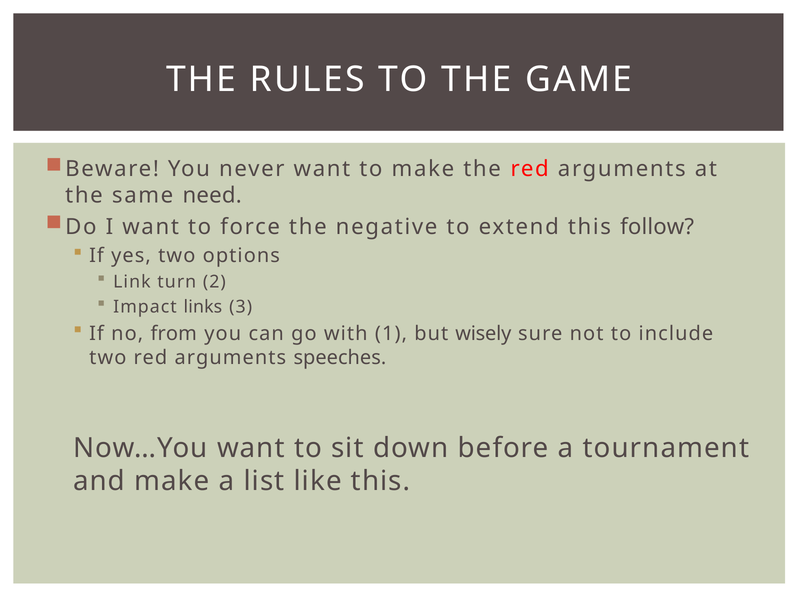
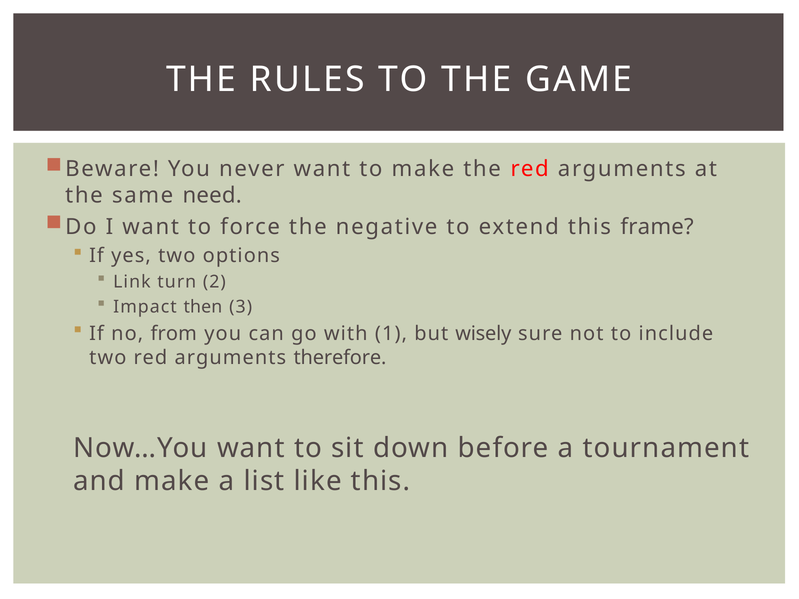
follow: follow -> frame (657, 227)
links: links -> then (203, 307)
speeches: speeches -> therefore (340, 358)
